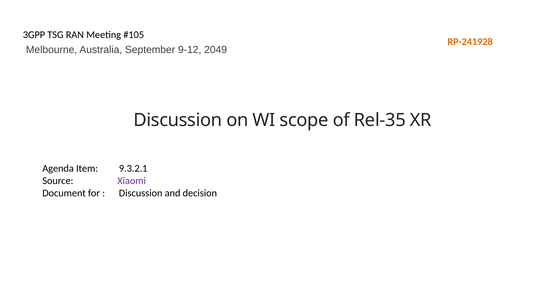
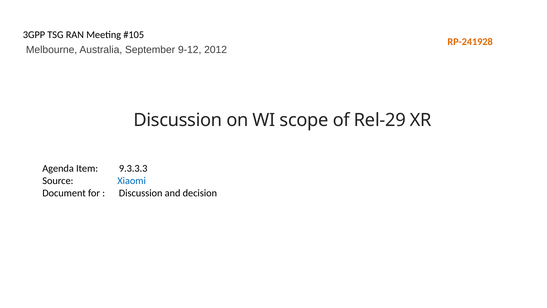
2049: 2049 -> 2012 (216, 50)
Rel-35: Rel-35 -> Rel-29 (380, 120)
9.3.2.1: 9.3.2.1 -> 9.3.3.3 (133, 168)
Xiaomi colour: purple -> blue (132, 181)
